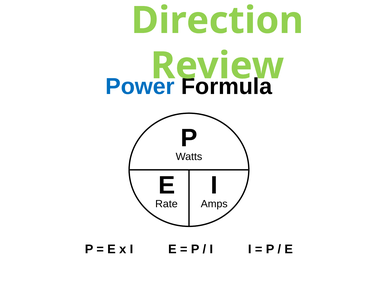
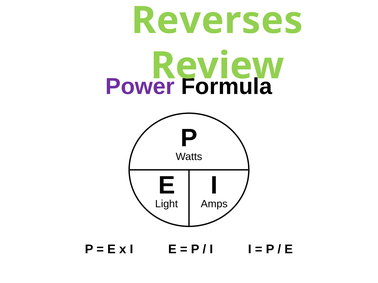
Direction: Direction -> Reverses (217, 21)
Power colour: blue -> purple (140, 87)
Rate: Rate -> Light (166, 204)
